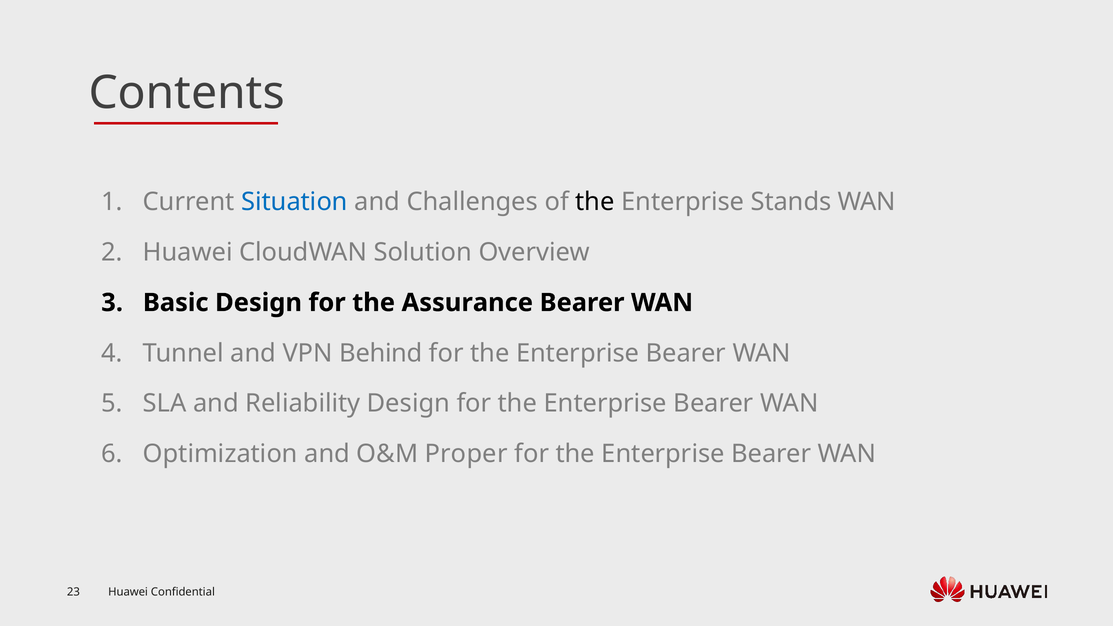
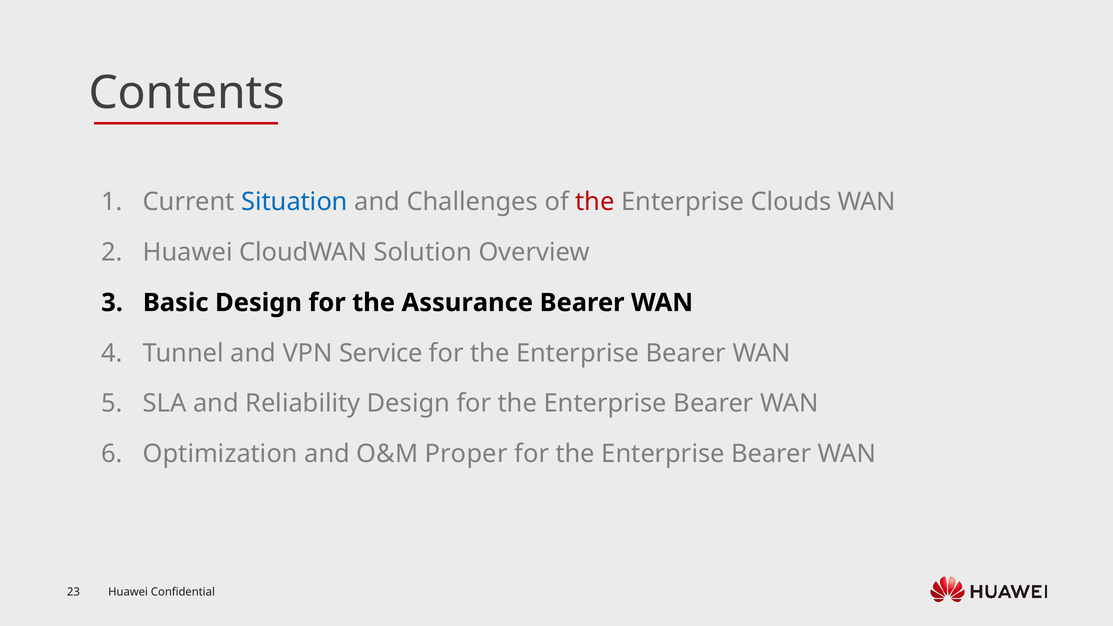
the colour: black -> red (595, 202)
Stands: Stands -> Clouds (791, 202)
Behind: Behind -> Service (381, 353)
